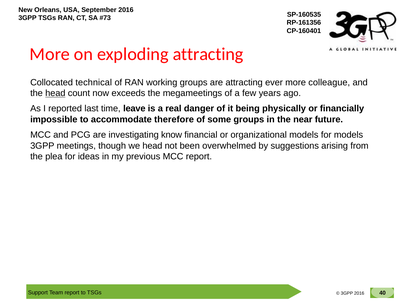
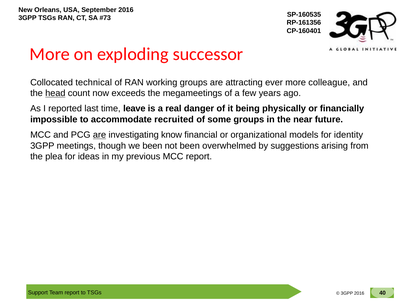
exploding attracting: attracting -> successor (208, 54)
therefore: therefore -> recruited (174, 120)
are underline: none -> present (99, 135)
for models: models -> identity (348, 135)
we head: head -> been (152, 146)
